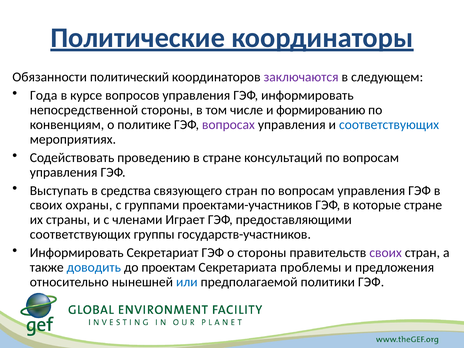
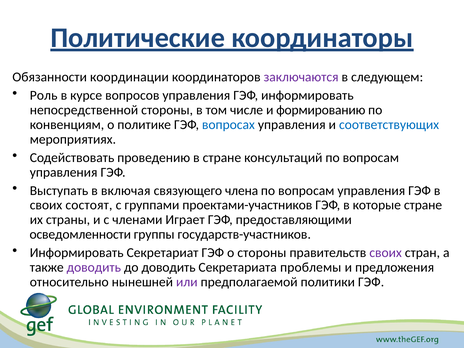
политический: политический -> координации (129, 77)
Года: Года -> Роль (44, 95)
вопросах colour: purple -> blue (228, 125)
средства: средства -> включая (126, 191)
связующего стран: стран -> члена (242, 191)
охраны: охраны -> состоят (89, 205)
соответствующих: соответствующих -> осведомленности (80, 234)
доводить colour: blue -> purple (94, 267)
до проектам: проектам -> доводить (169, 267)
или colour: blue -> purple (187, 282)
